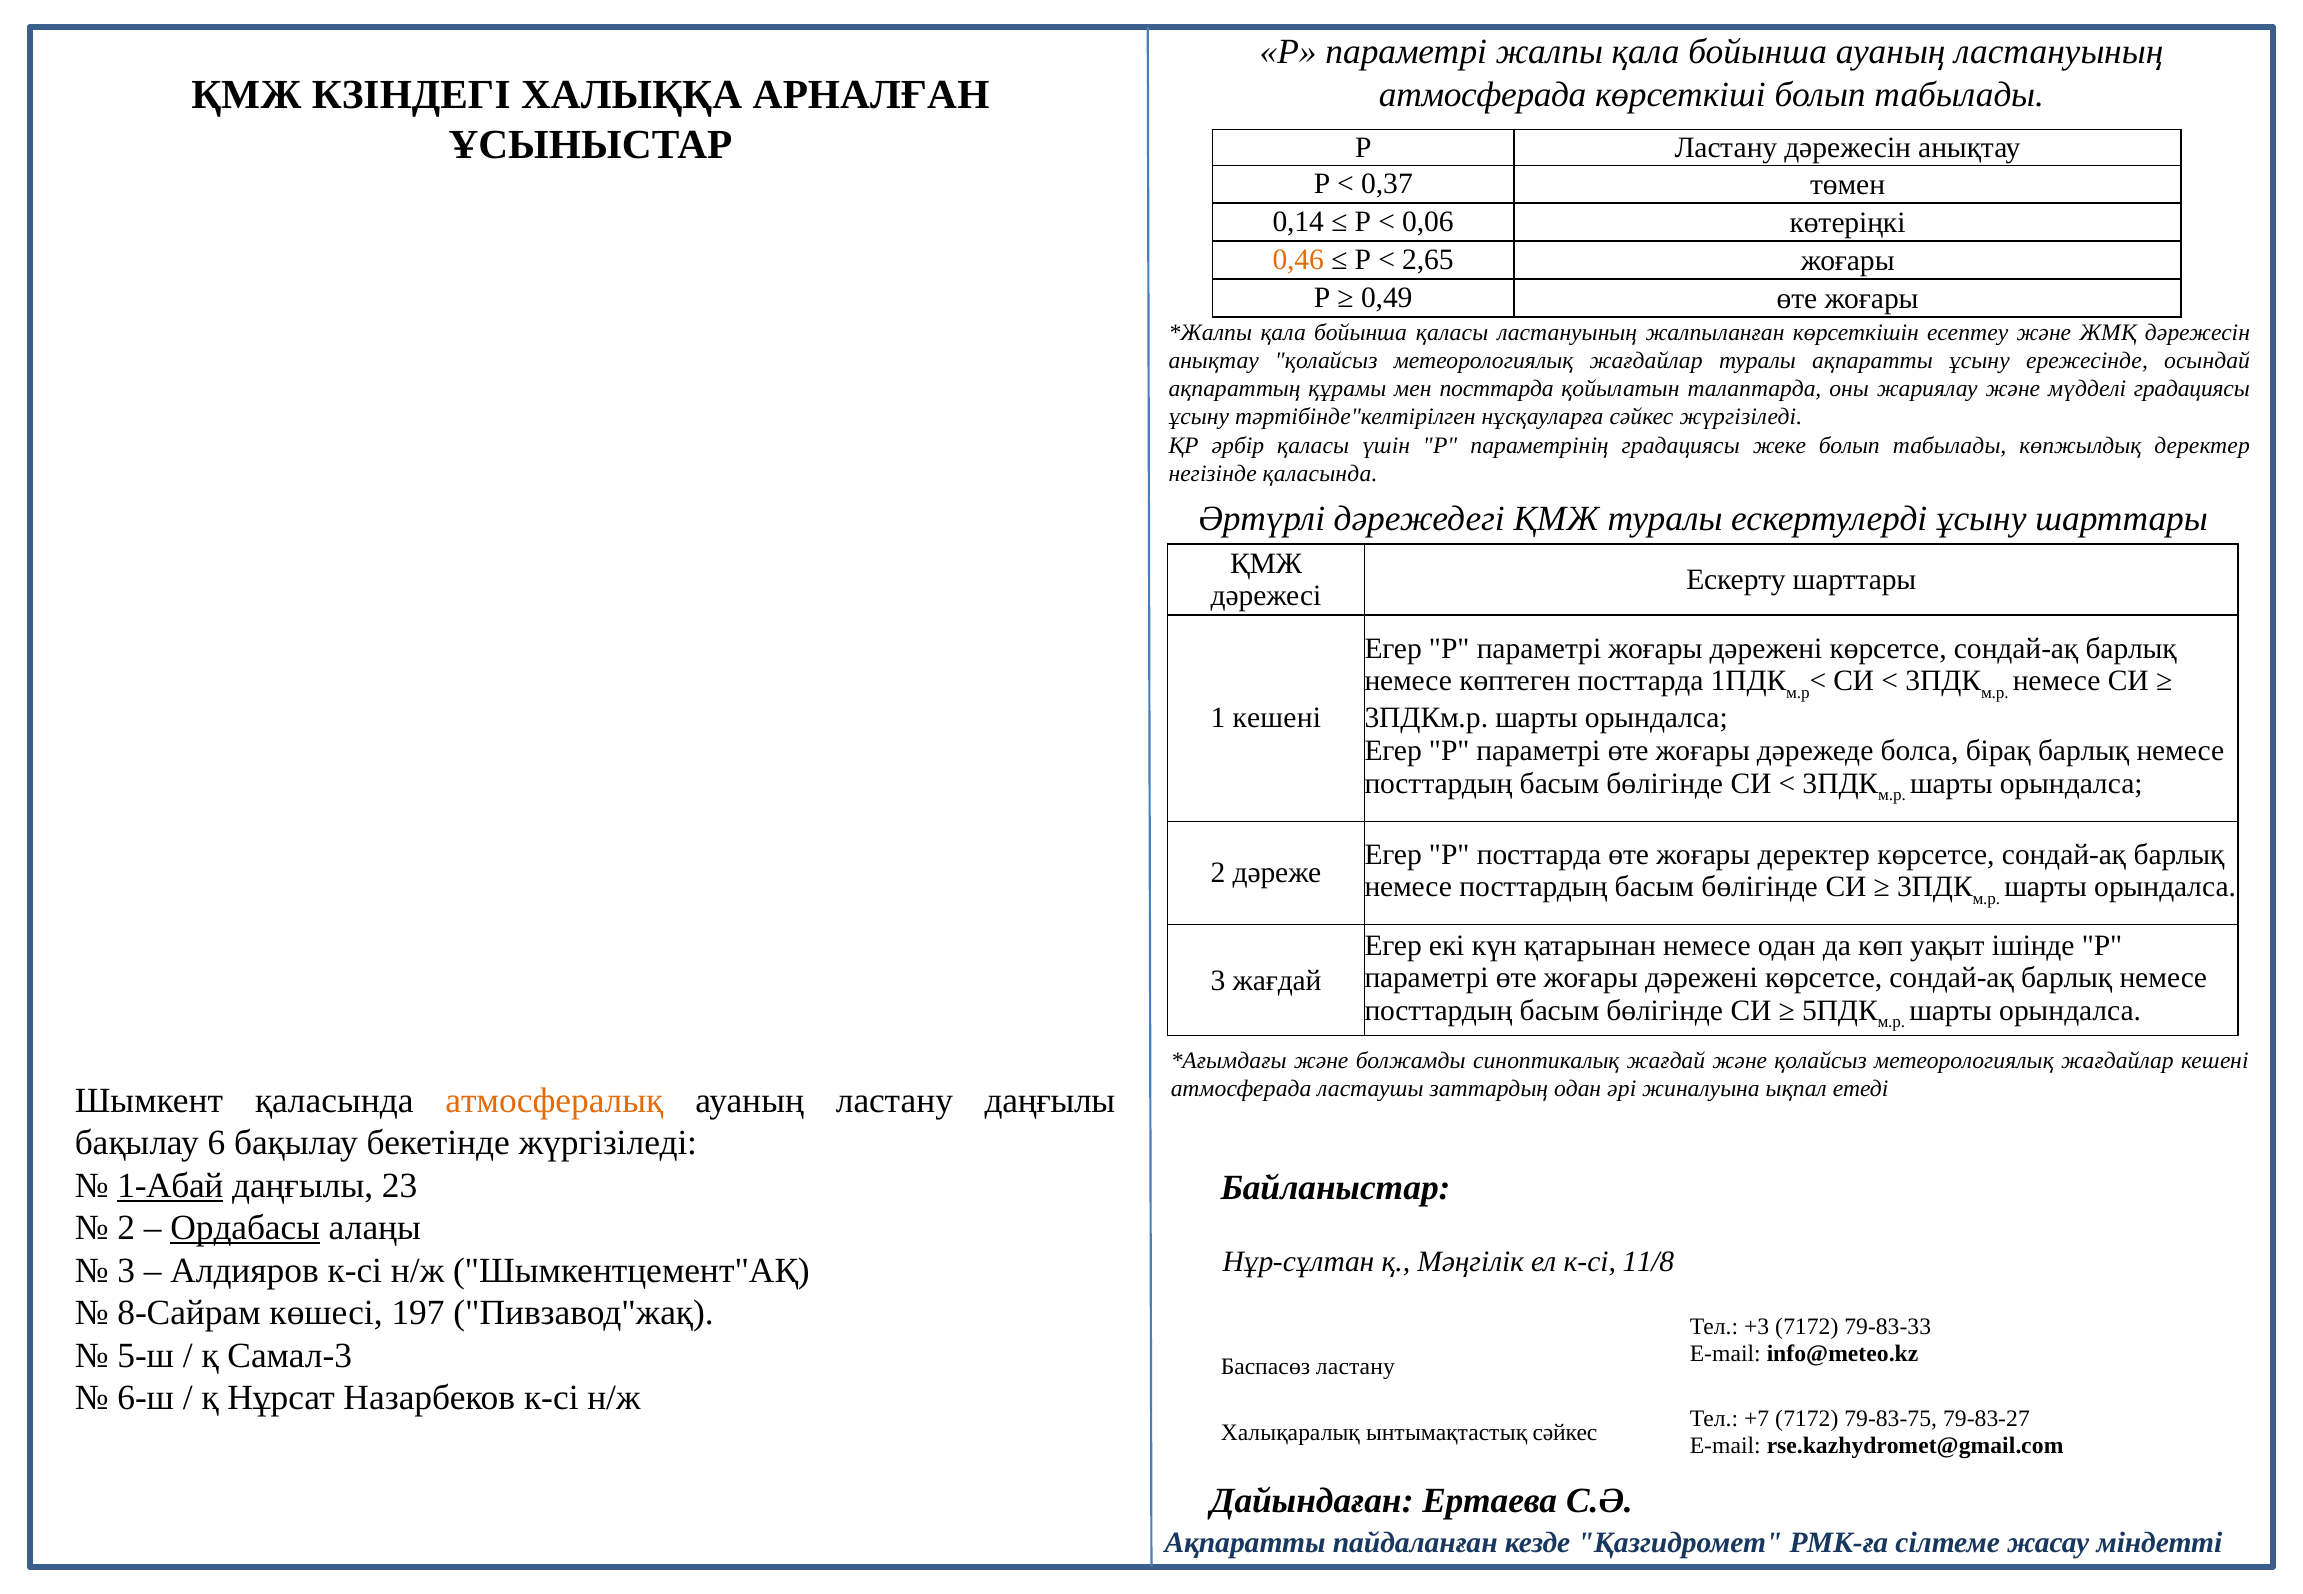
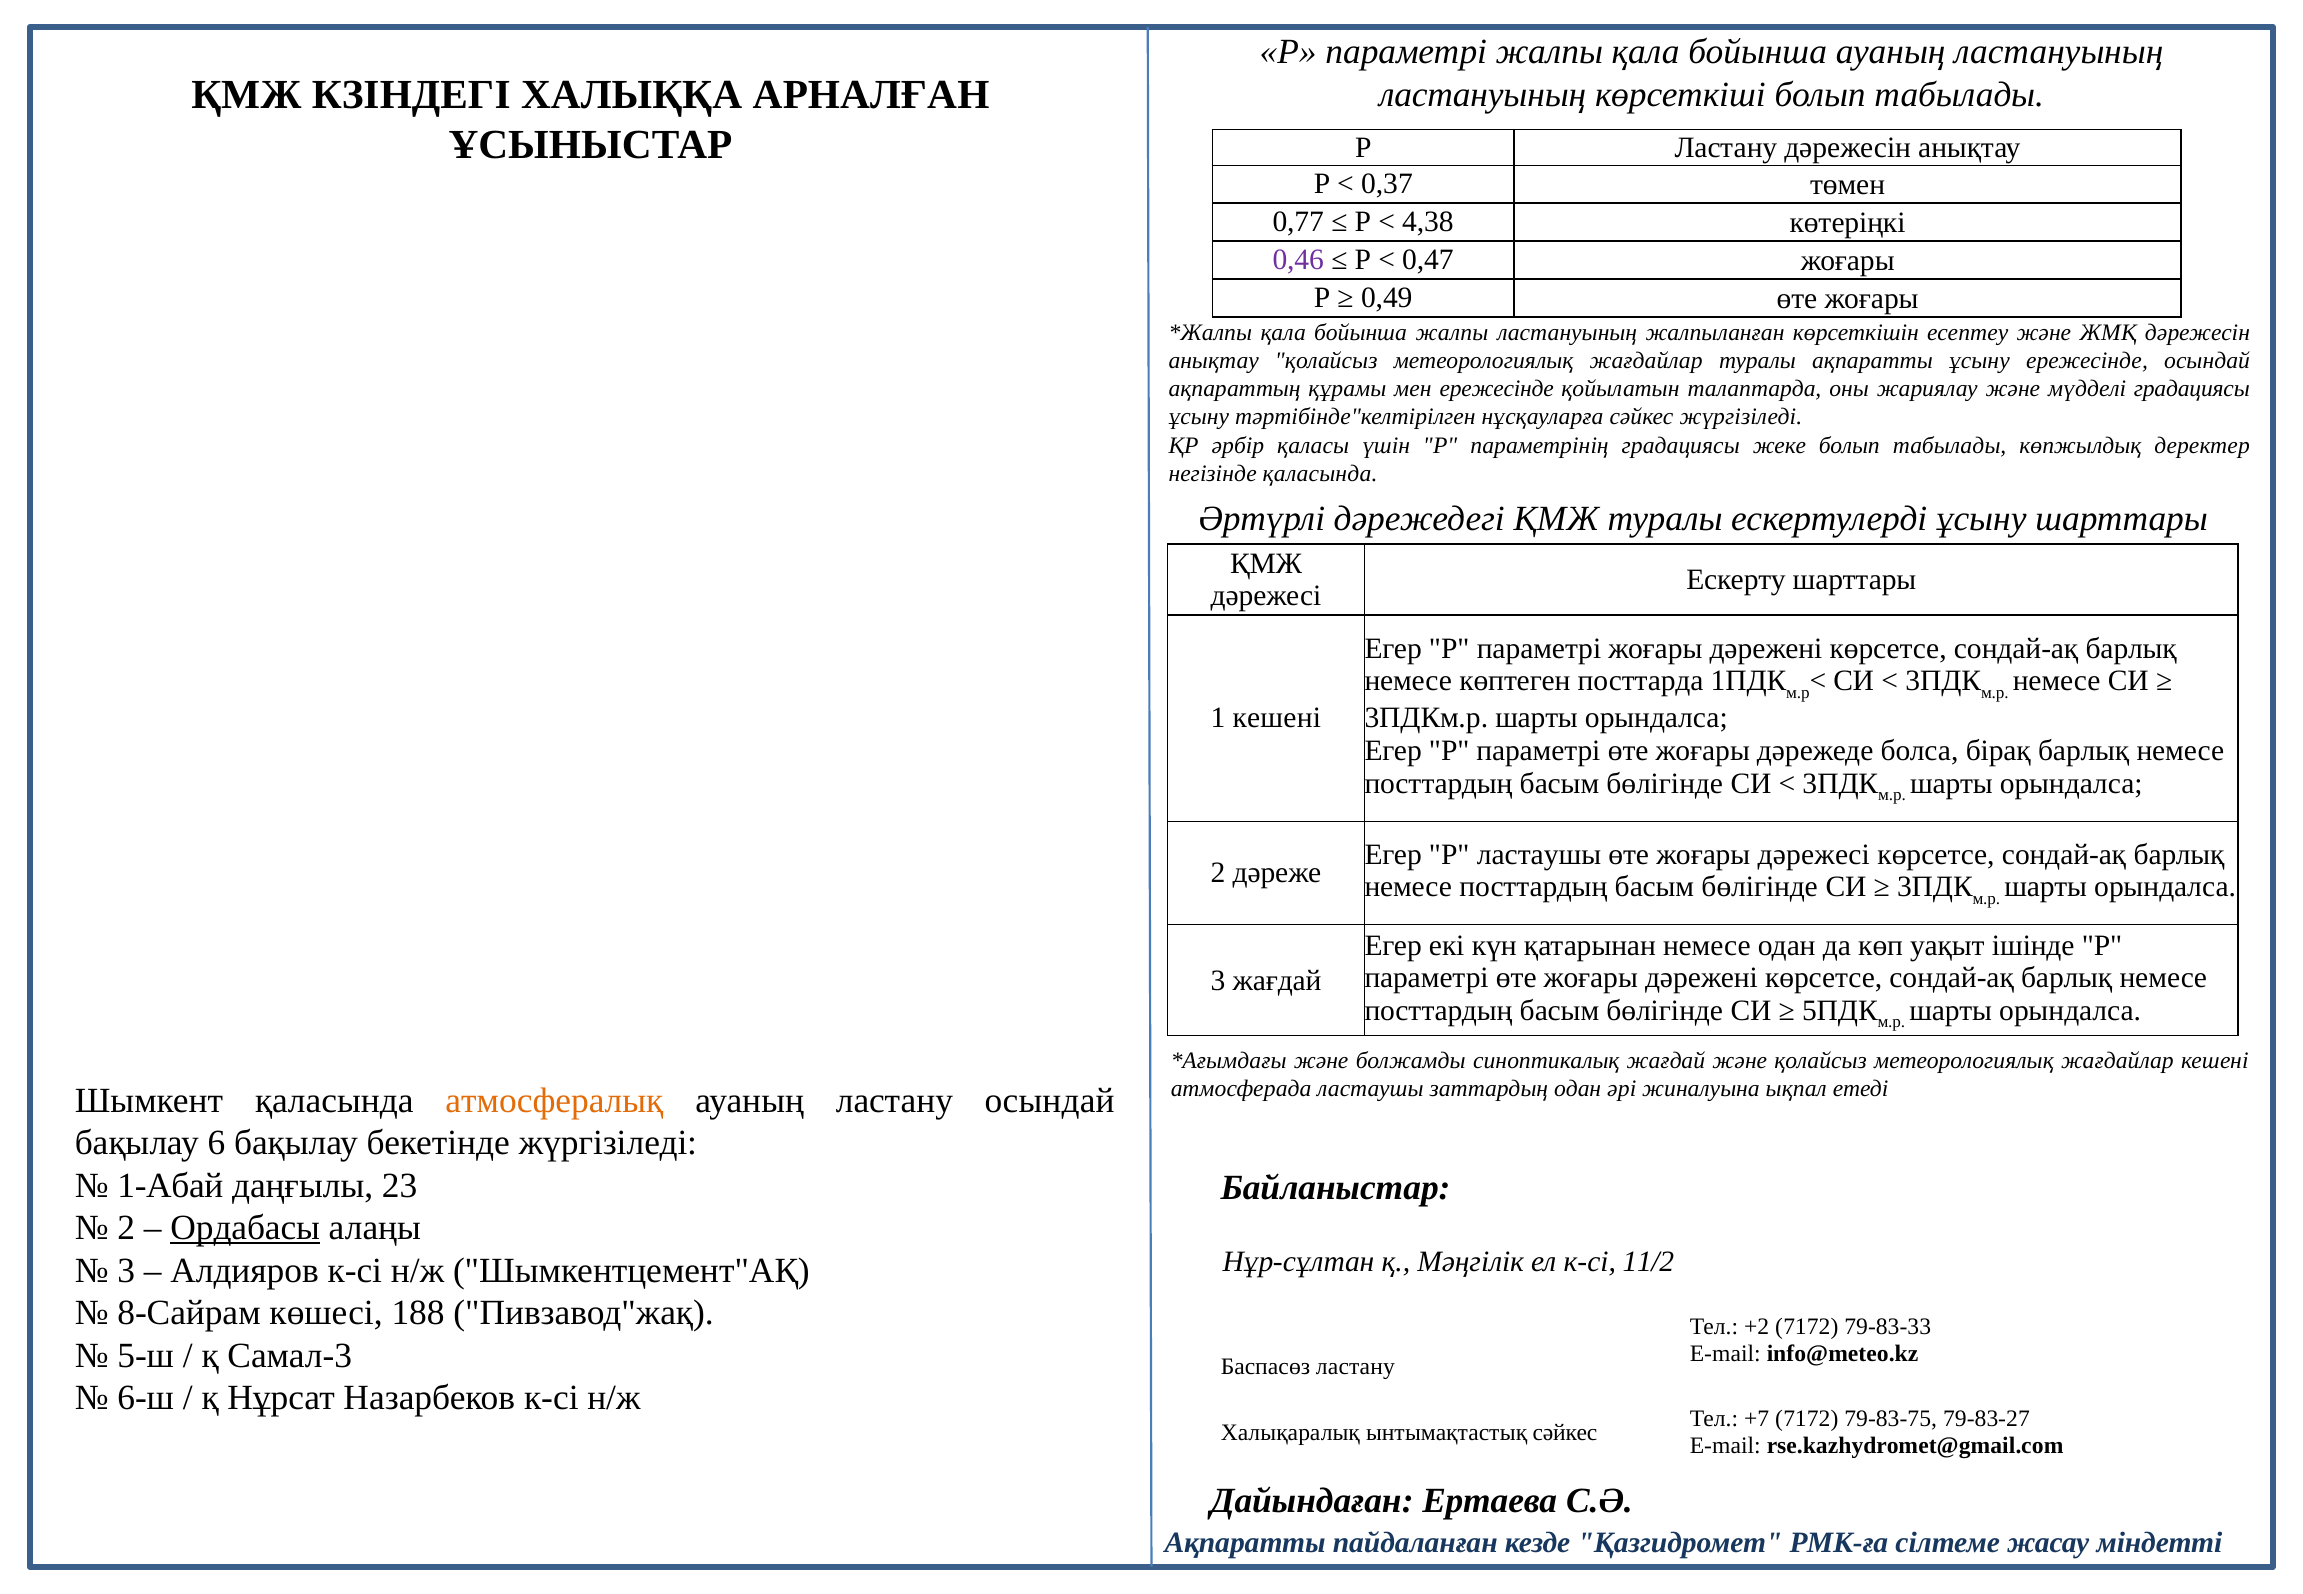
атмосферада: атмосферада -> ластануының (1483, 95)
0,14: 0,14 -> 0,77 (1298, 222)
0,06: 0,06 -> 4,38 (1428, 222)
0,46 colour: orange -> purple (1298, 260)
2,65: 2,65 -> 0,47 (1428, 260)
бойынша қаласы: қаласы -> жалпы (1452, 332)
мен посттарда: посттарда -> ережесінде (1497, 389)
Р посттарда: посттарда -> ластаушы (1539, 855)
жоғары деректер: деректер -> дәрежесі (1814, 855)
ластану даңғылы: даңғылы -> осындай (1050, 1101)
1-Абай underline: present -> none (170, 1186)
11/8: 11/8 -> 11/2 (1648, 1262)
197: 197 -> 188 (418, 1313)
+3: +3 -> +2 (1757, 1327)
